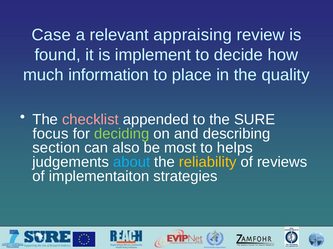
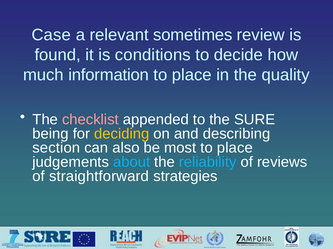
appraising: appraising -> sometimes (193, 35)
implement: implement -> conditions (153, 55)
focus: focus -> being (51, 134)
deciding colour: light green -> yellow (122, 134)
helps: helps -> place (235, 148)
reliability colour: yellow -> light blue (208, 163)
implementaiton: implementaiton -> straightforward (99, 177)
